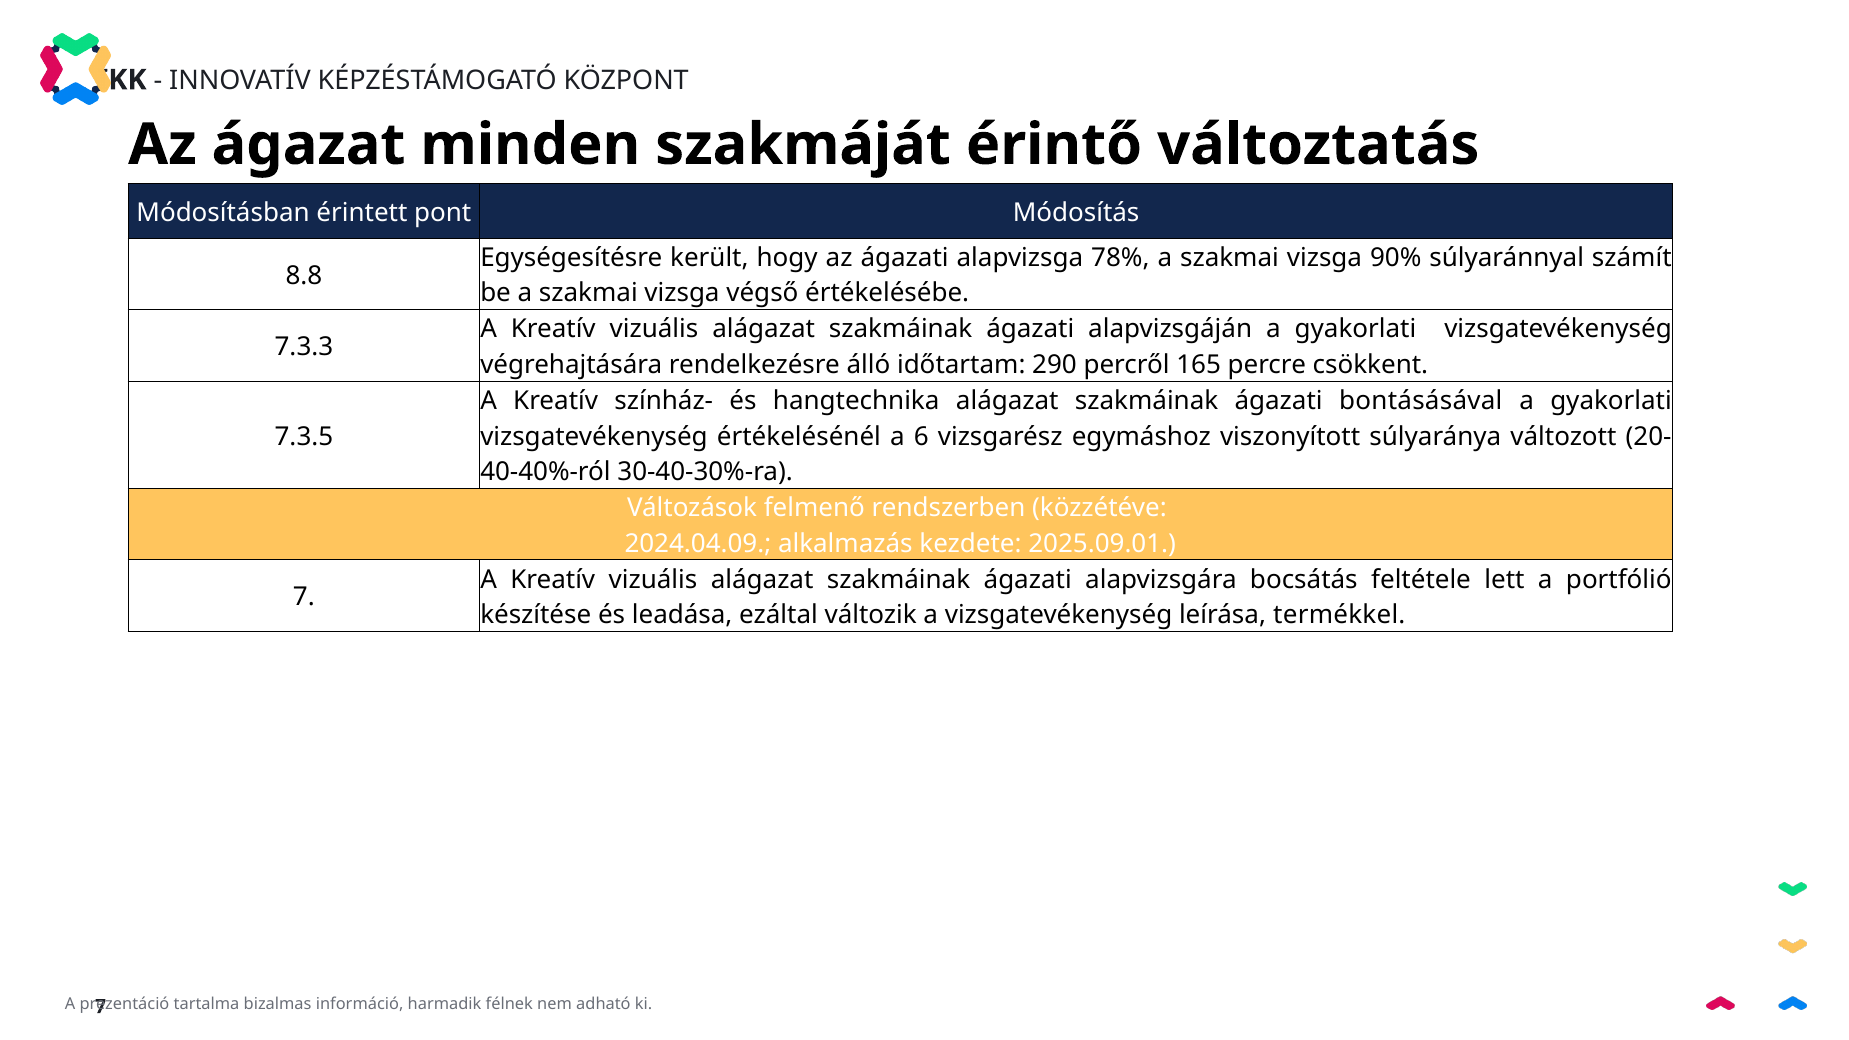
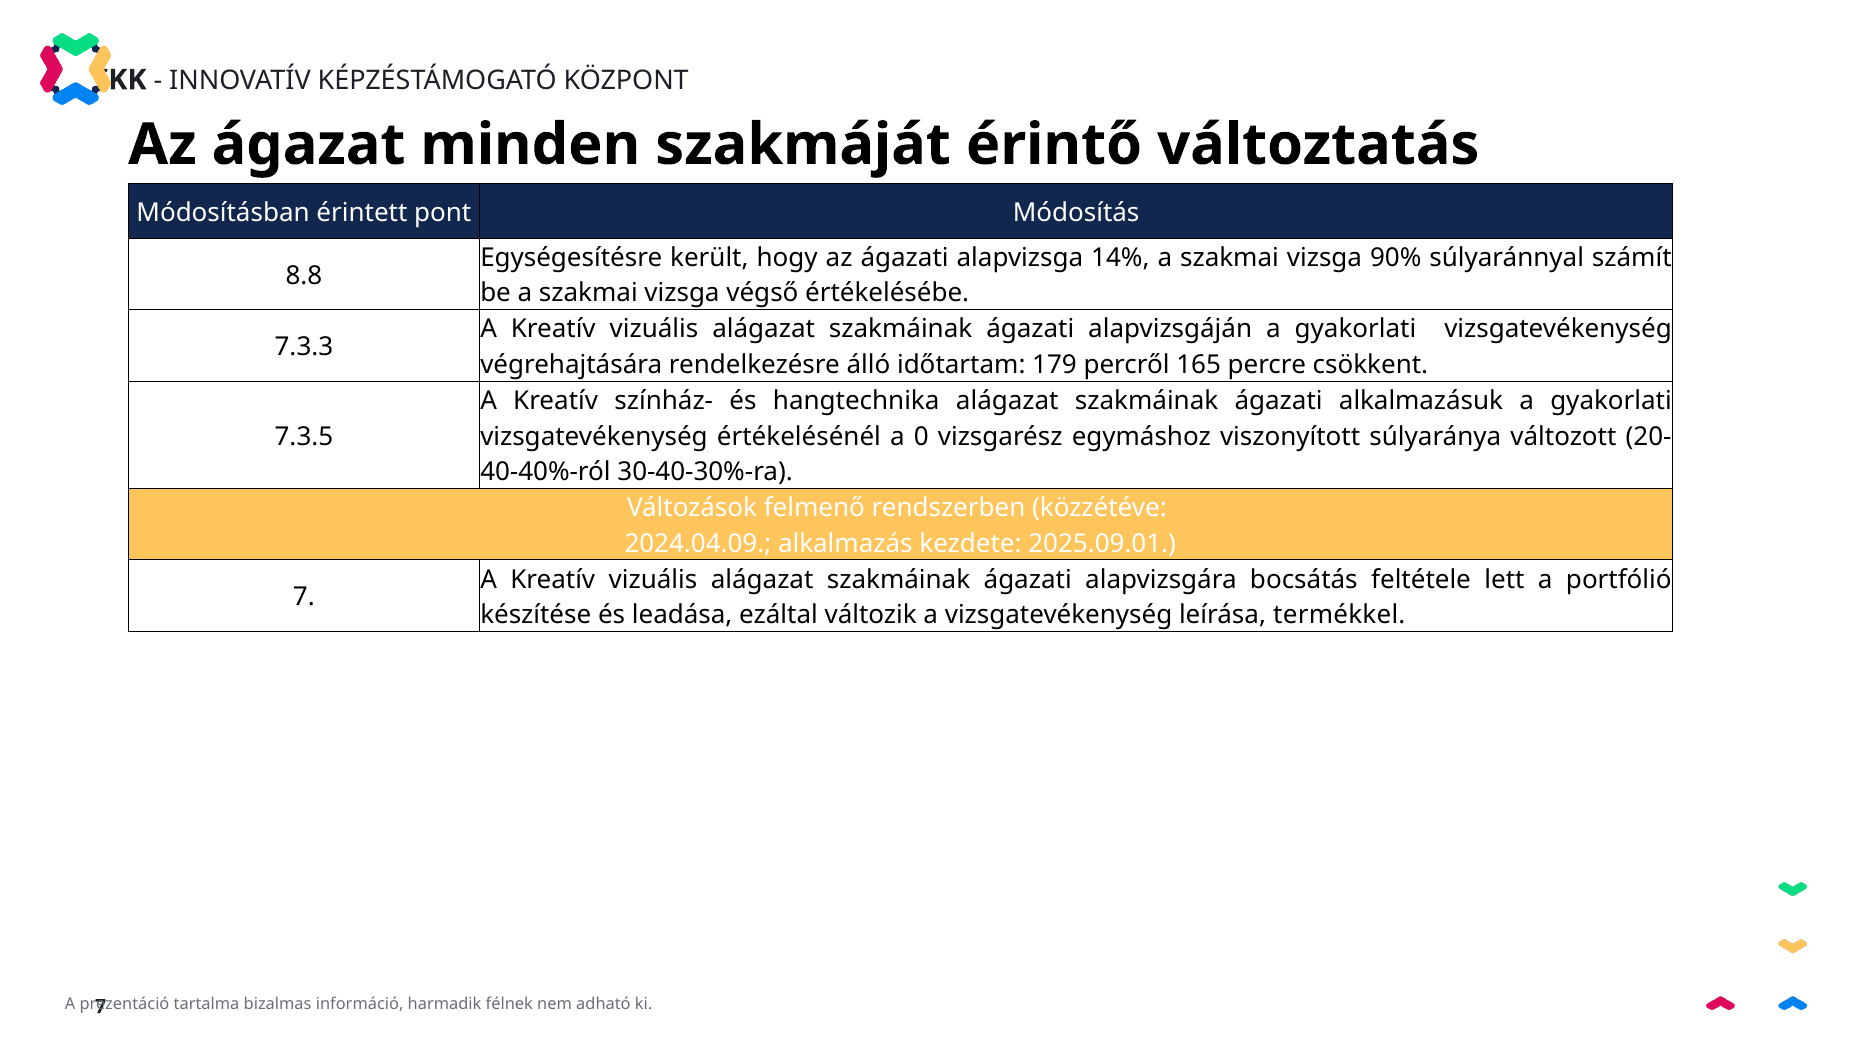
78%: 78% -> 14% (1120, 258)
290: 290 -> 179 (1055, 365)
bontásásával: bontásásával -> alkalmazásuk (1421, 401)
6: 6 -> 0 (921, 436)
